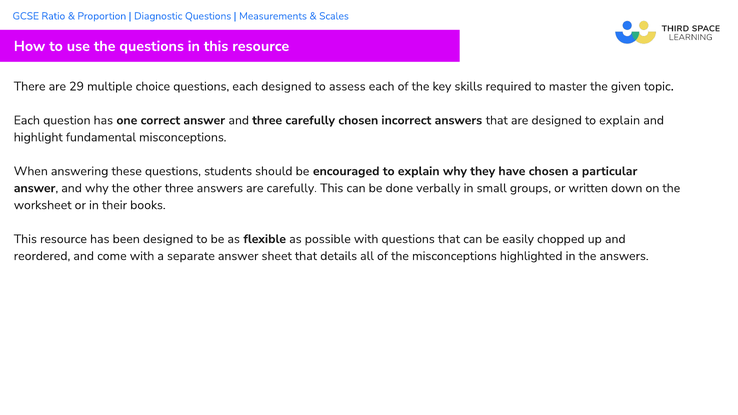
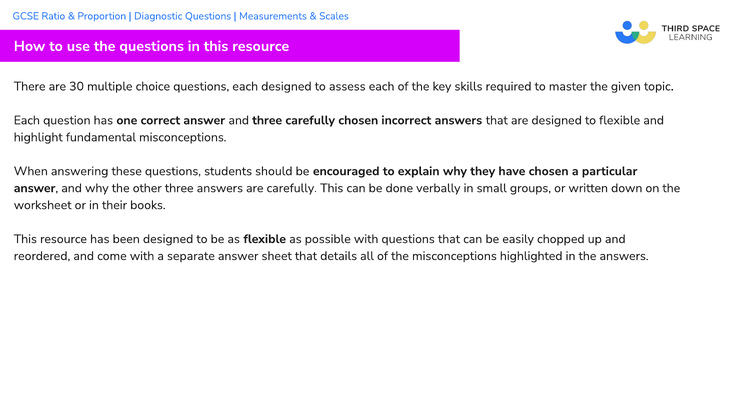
29: 29 -> 30 (77, 86)
designed to explain: explain -> flexible (620, 120)
